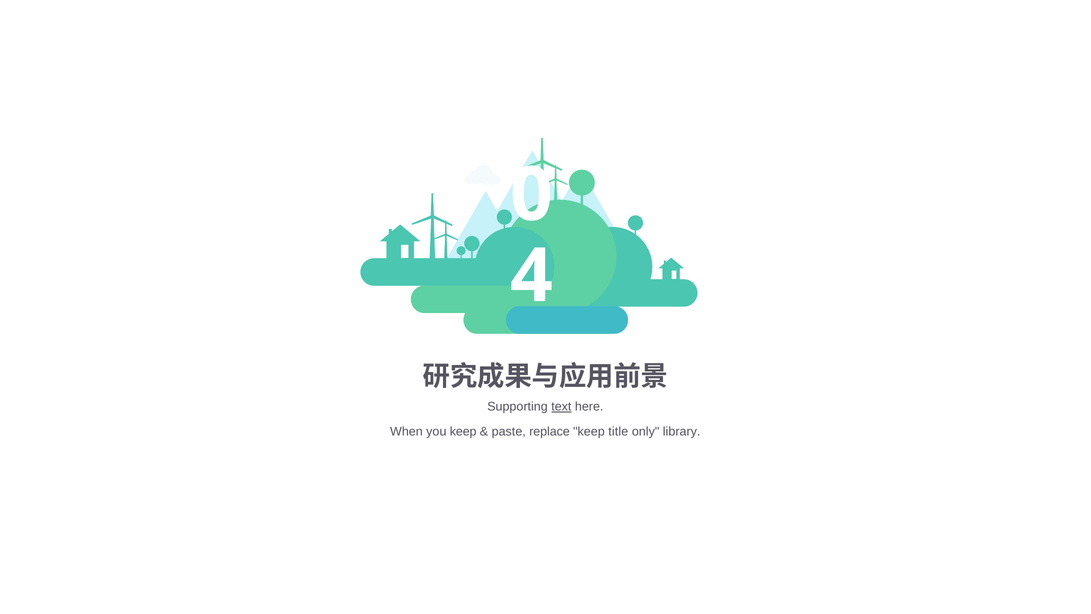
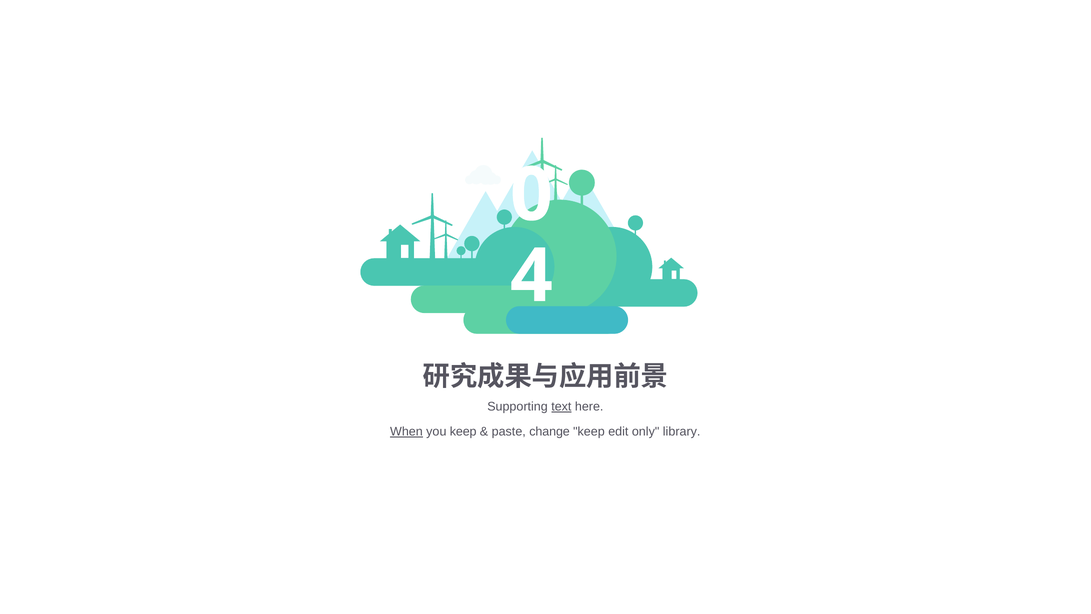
When underline: none -> present (406, 431)
replace: replace -> change (550, 431)
title: title -> edit (618, 431)
